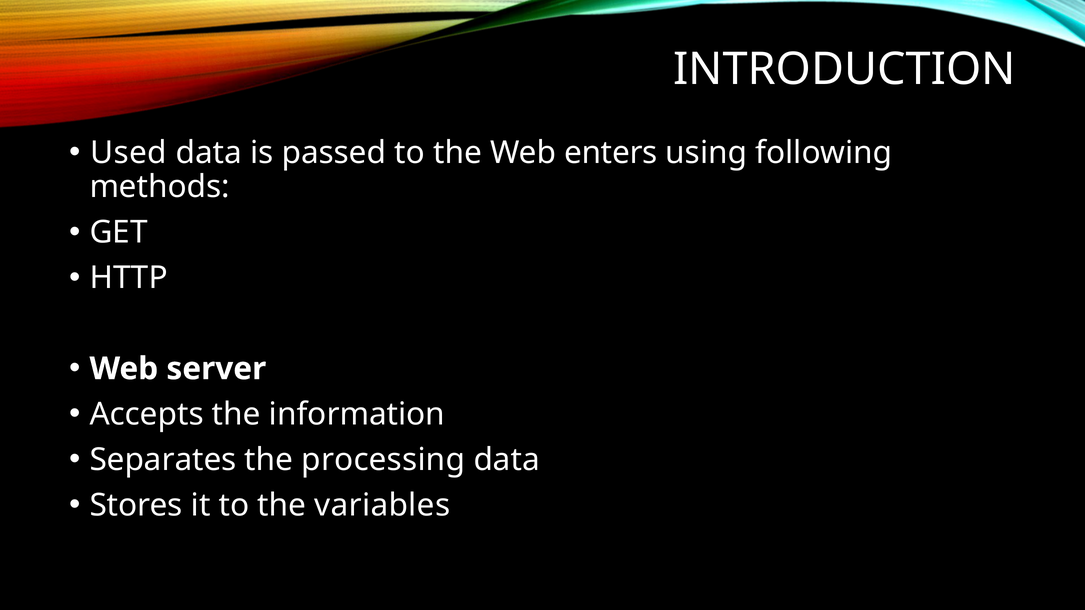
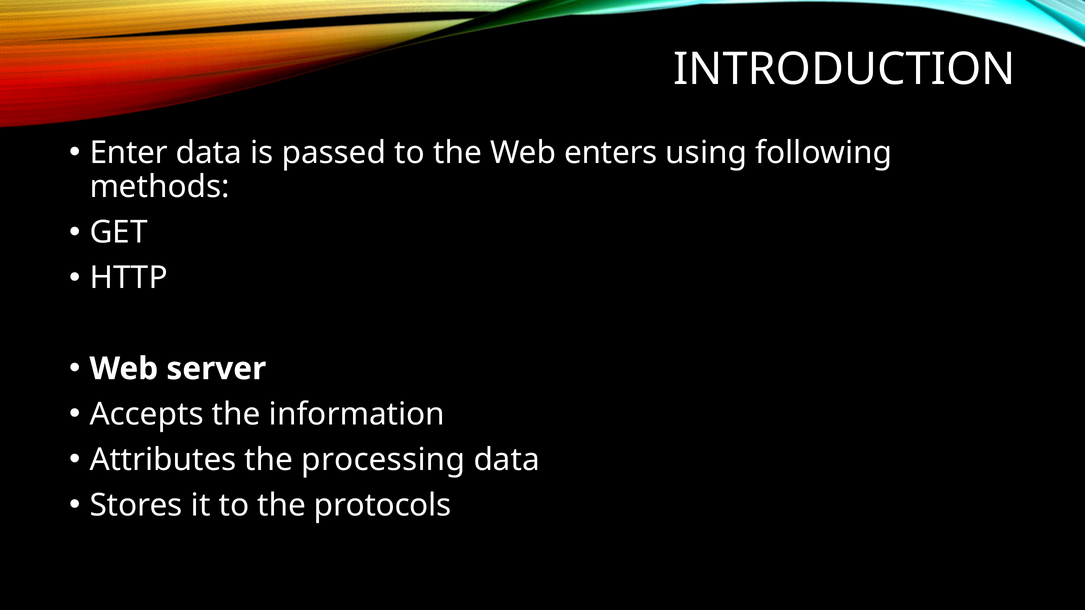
Used: Used -> Enter (129, 153)
Separates: Separates -> Attributes (163, 460)
variables: variables -> protocols (383, 505)
